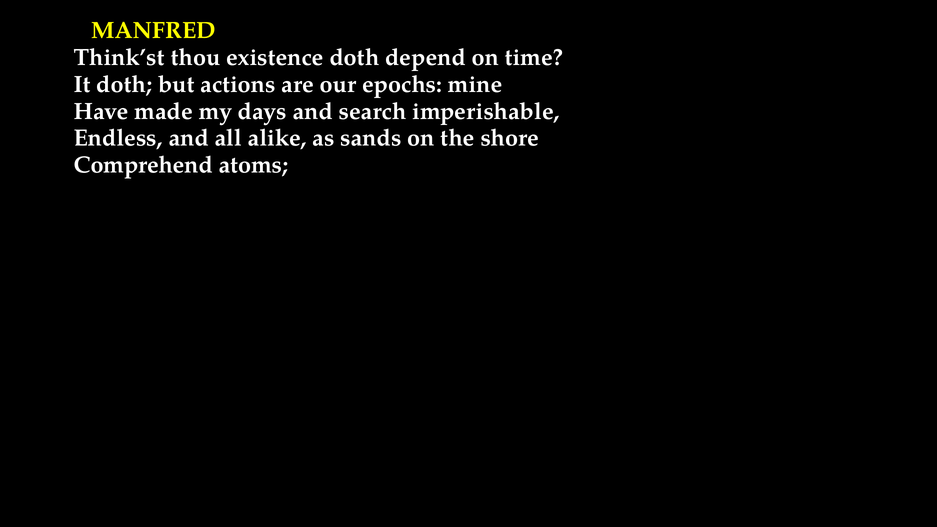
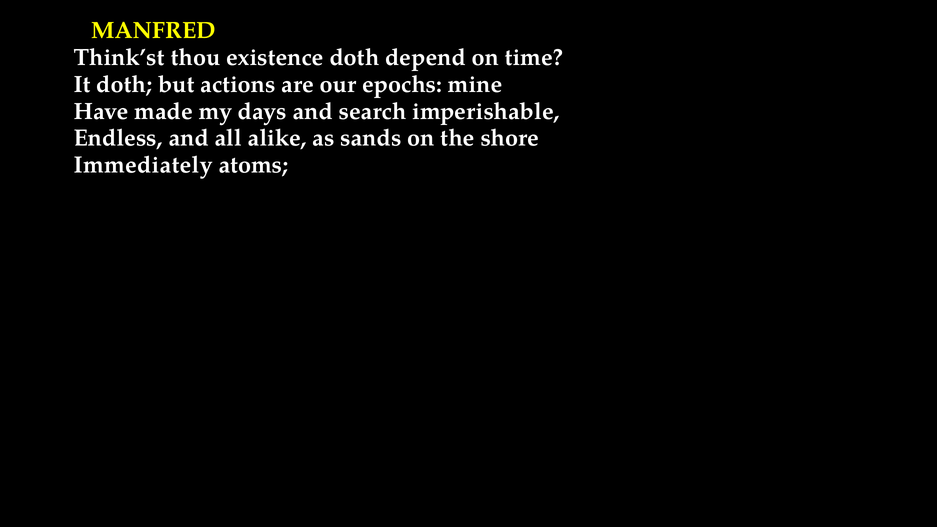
Comprehend: Comprehend -> Immediately (143, 165)
